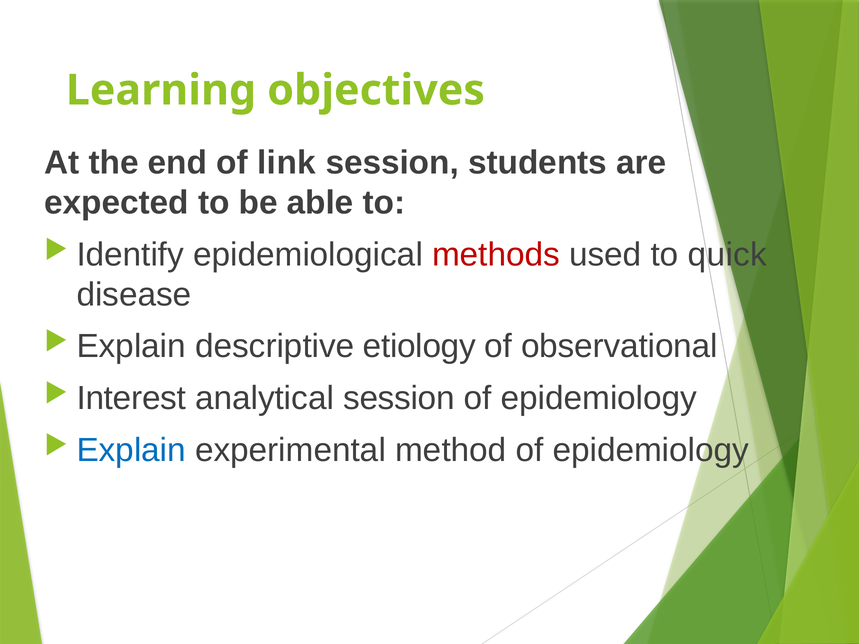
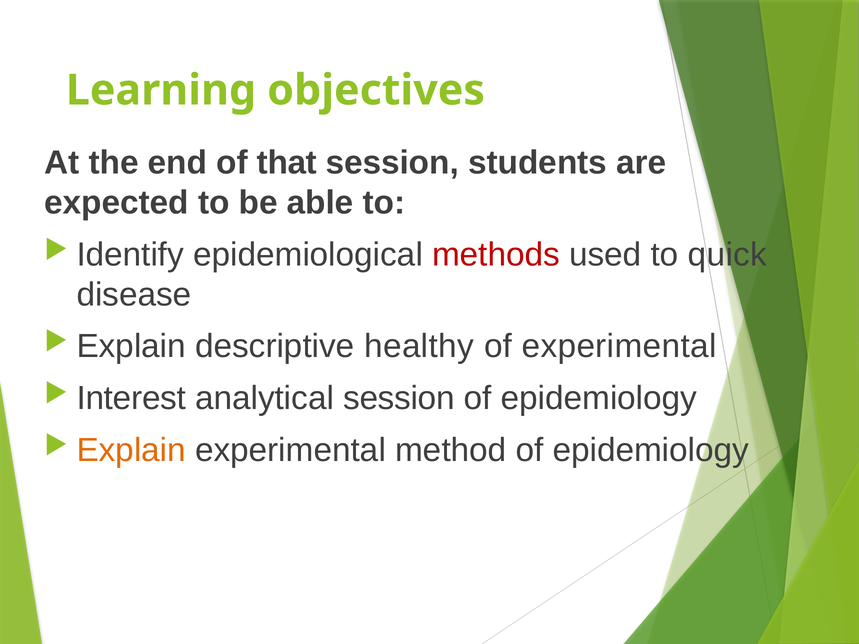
link: link -> that (287, 163)
etiology: etiology -> healthy (419, 347)
of observational: observational -> experimental (619, 347)
Explain colour: blue -> orange (131, 450)
